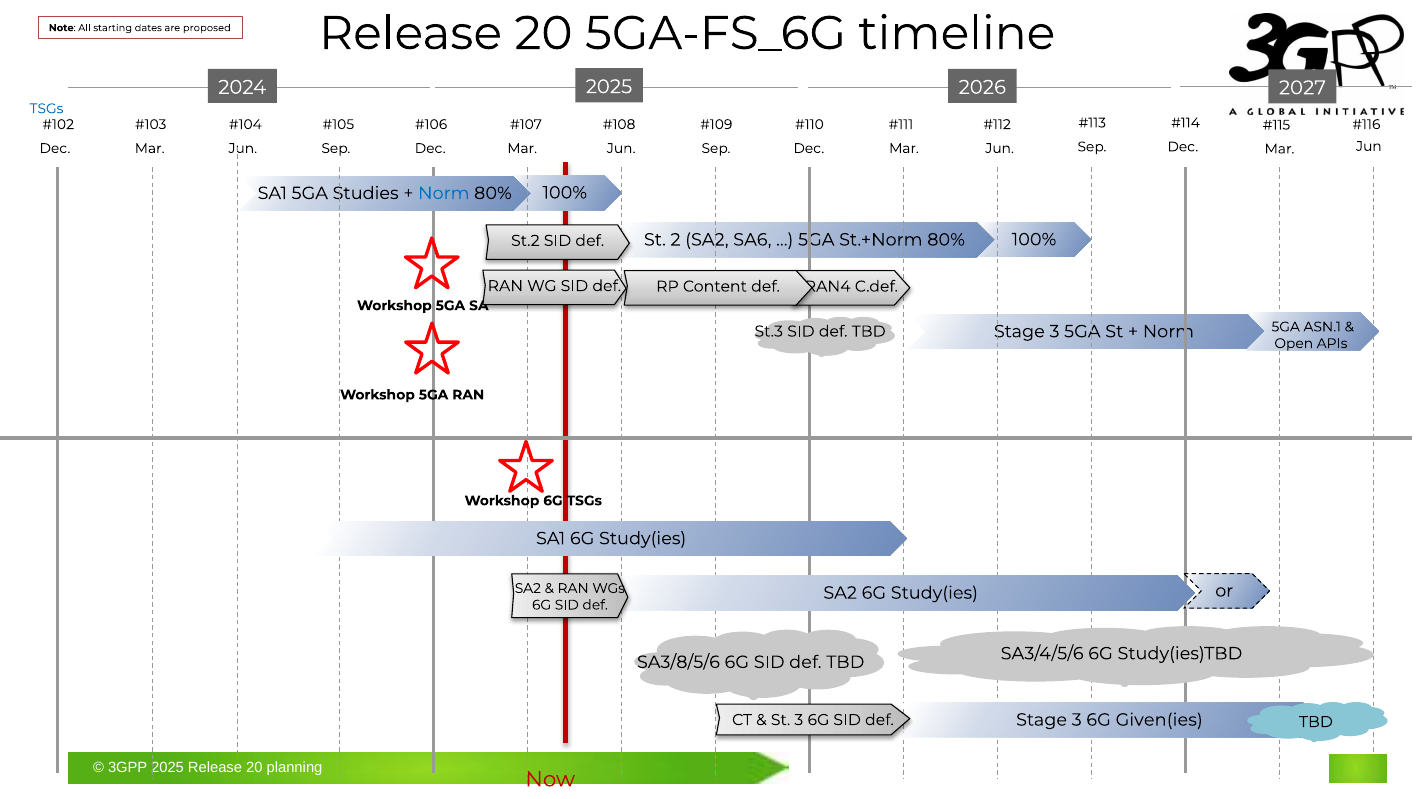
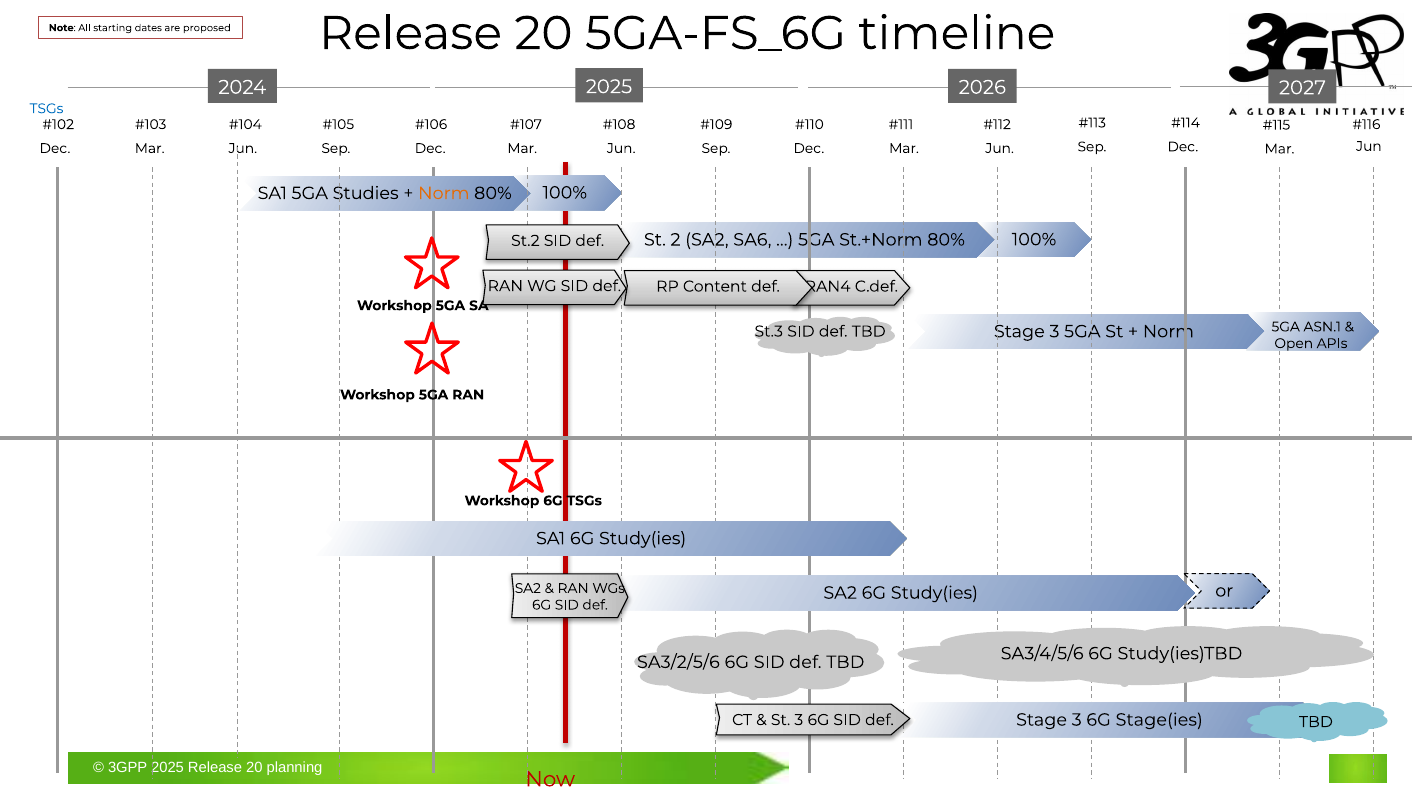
Norm colour: blue -> orange (444, 193)
SA3/8/5/6: SA3/8/5/6 -> SA3/2/5/6 (678, 662)
Given(ies: Given(ies -> Stage(ies (1159, 720)
